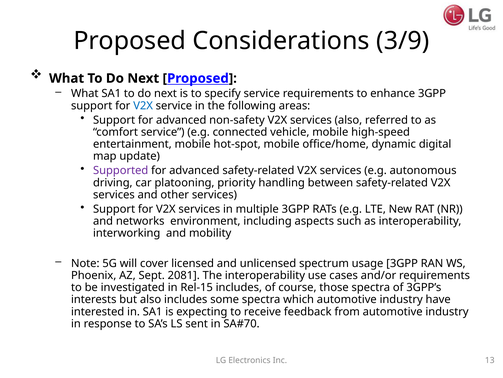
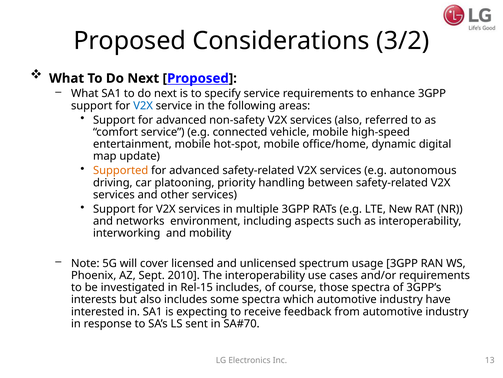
3/9: 3/9 -> 3/2 (403, 41)
Supported colour: purple -> orange (121, 170)
2081: 2081 -> 2010 (184, 275)
